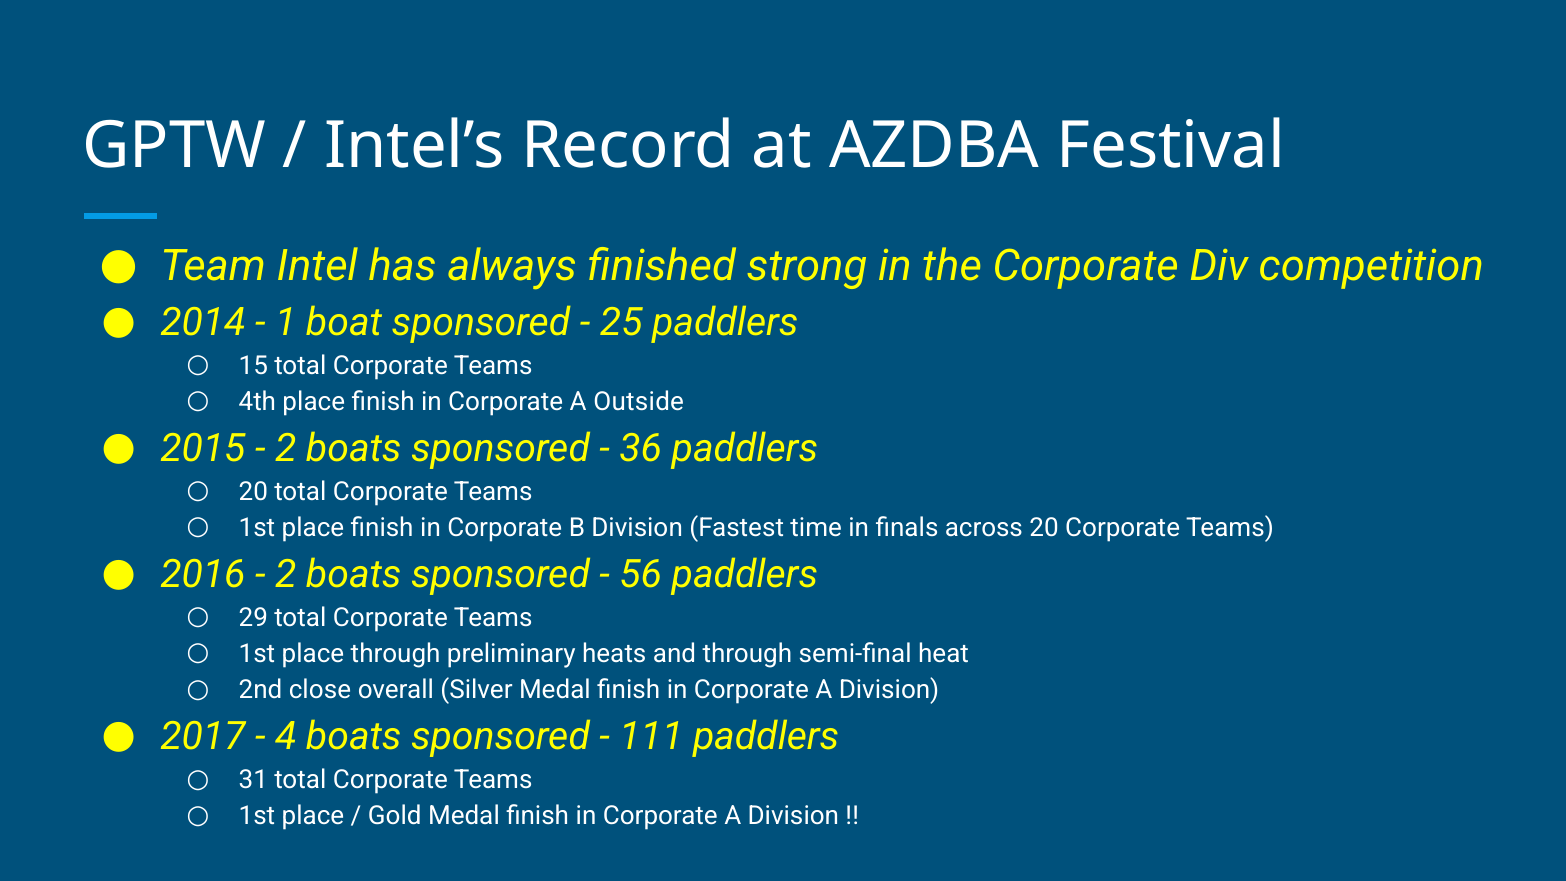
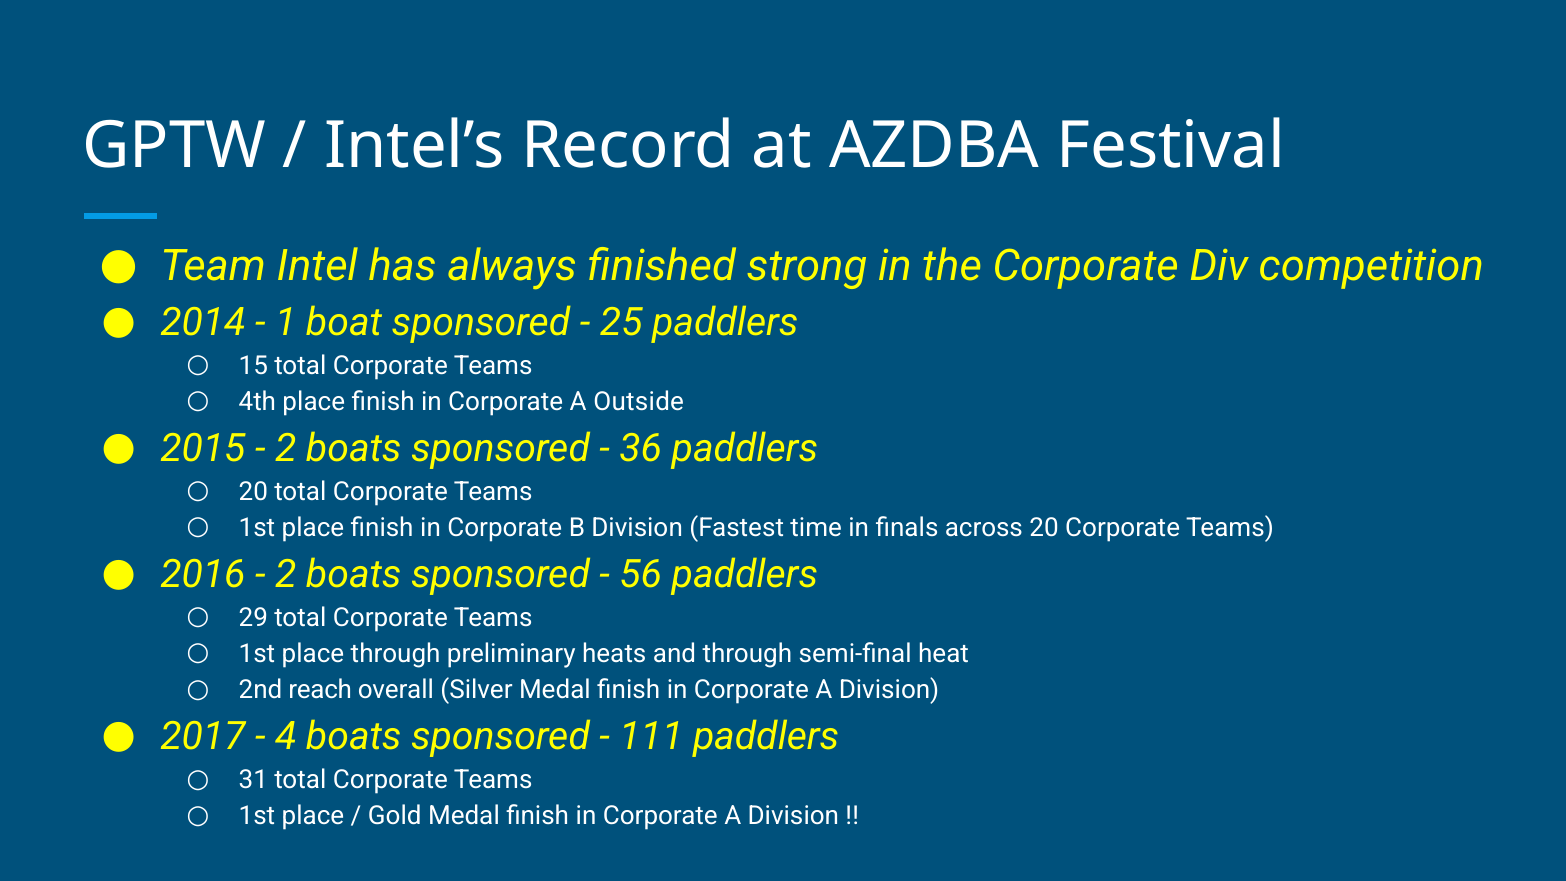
close: close -> reach (320, 690)
